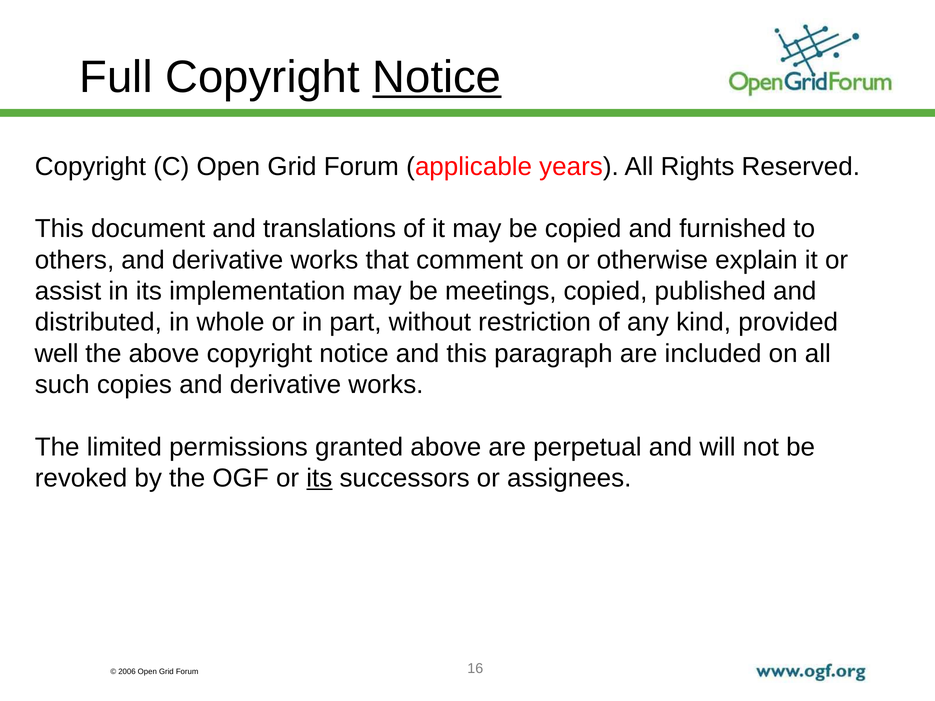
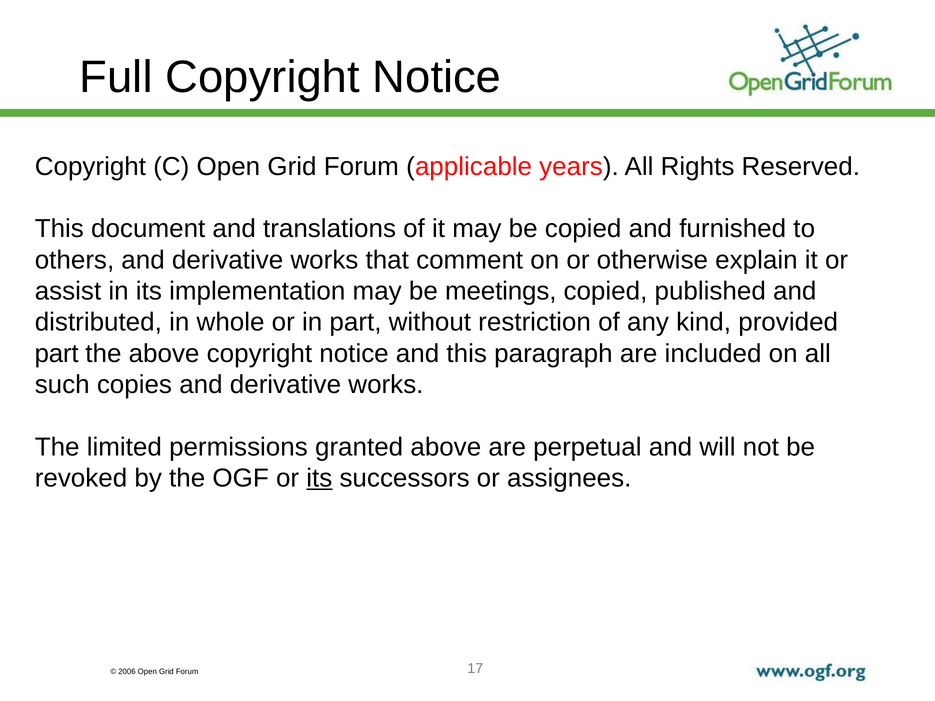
Notice underline: present -> none (437, 77)
well: well -> part (57, 354)
16: 16 -> 17 (475, 669)
